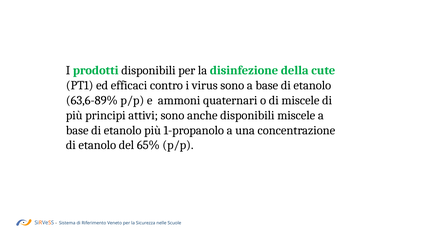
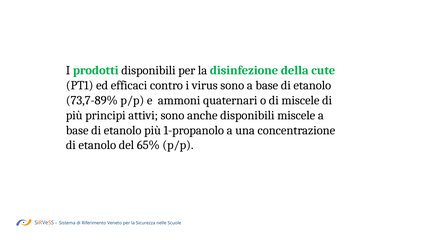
63,6-89%: 63,6-89% -> 73,7-89% (92, 100)
